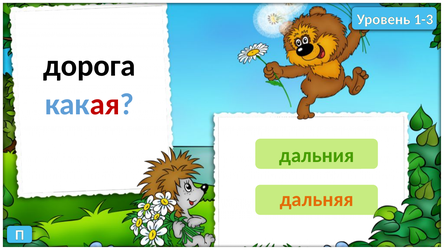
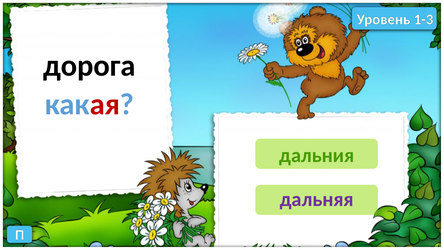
дальняя colour: orange -> purple (317, 199)
